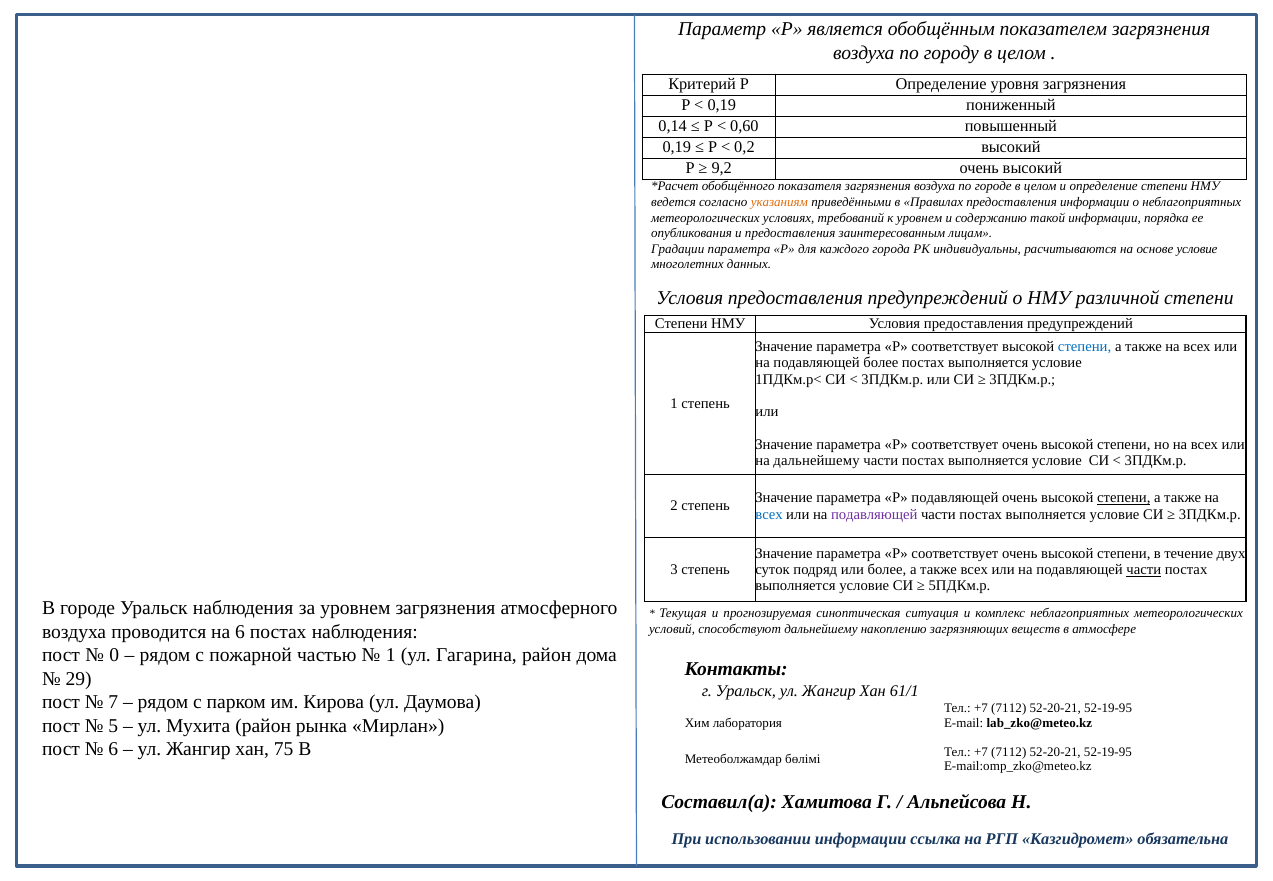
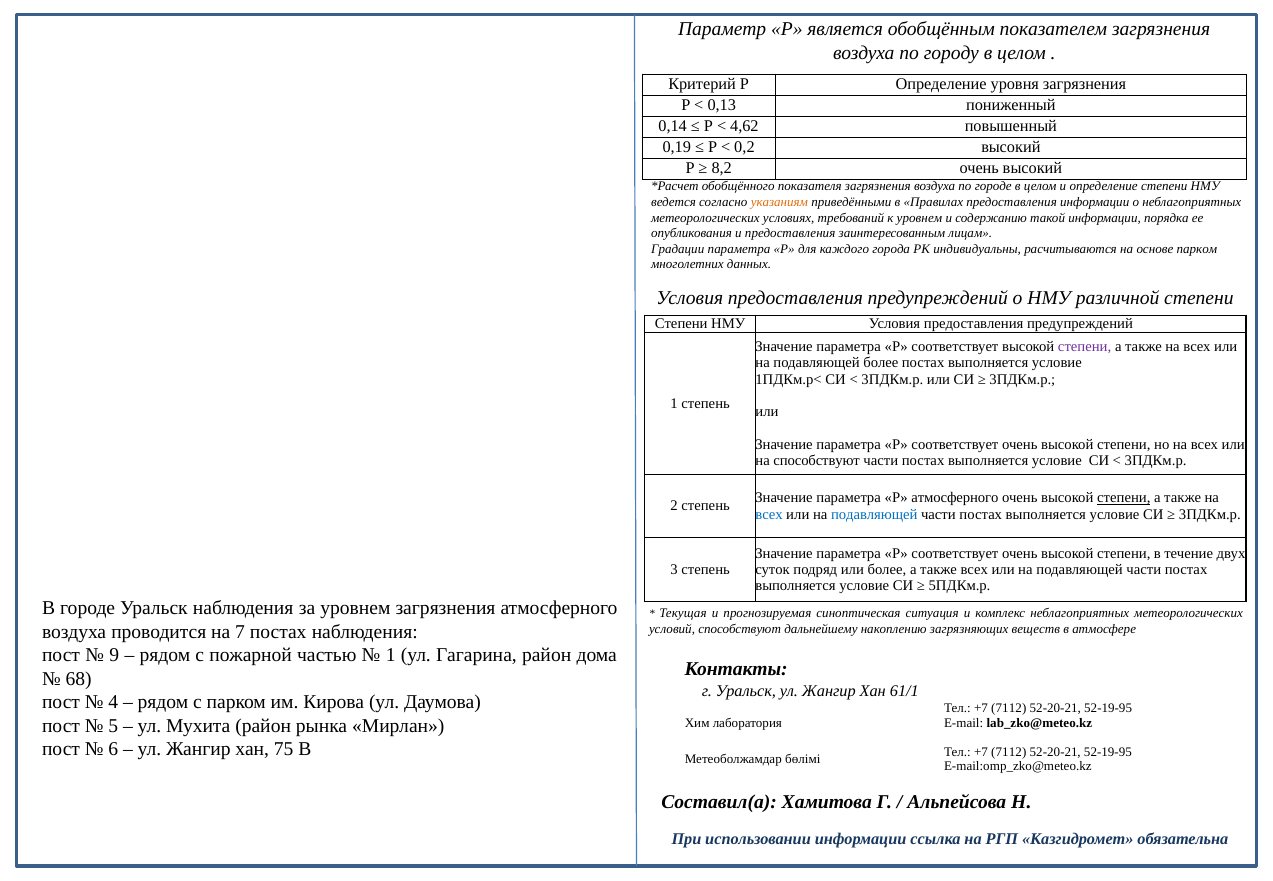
0,19: 0,19 -> 0,13 (722, 105)
0,60: 0,60 -> 4,62 (744, 126)
9,2: 9,2 -> 8,2 (722, 168)
основе условие: условие -> парком (1197, 249)
степени colour: blue -> purple (1085, 347)
на дальнейшему: дальнейшему -> способствуют (817, 461)
Р подавляющей: подавляющей -> атмосферного (955, 498)
подавляющей colour: purple -> blue (874, 514)
части underline: present -> none (1144, 570)
на 6: 6 -> 7 (240, 632)
0: 0 -> 9 (114, 655)
29: 29 -> 68 (79, 679)
7: 7 -> 4 (113, 702)
